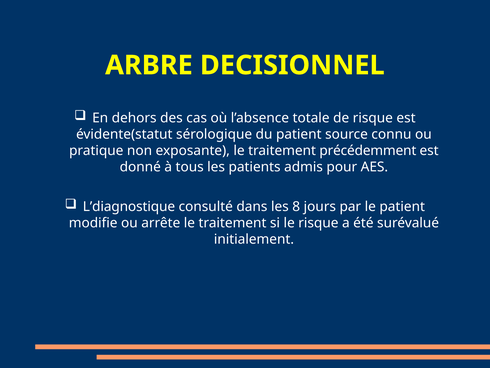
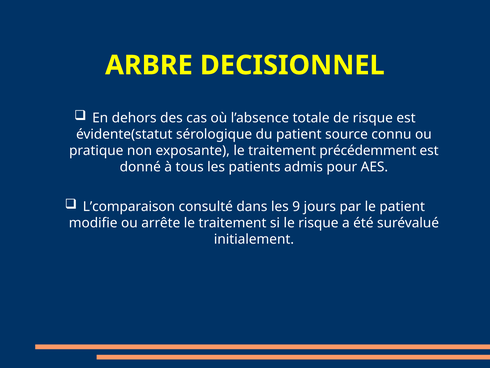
L’diagnostique: L’diagnostique -> L’comparaison (129, 206)
8: 8 -> 9 (296, 206)
